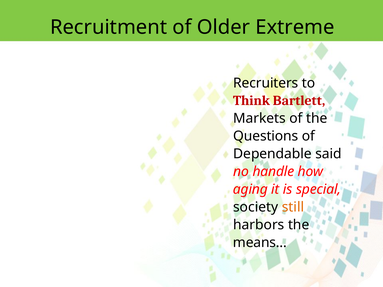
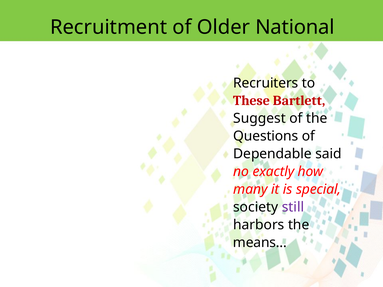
Extreme: Extreme -> National (295, 27)
Think: Think -> These (252, 101)
Markets: Markets -> Suggest (259, 119)
handle: handle -> exactly (273, 172)
aging: aging -> many (250, 190)
still colour: orange -> purple (293, 207)
